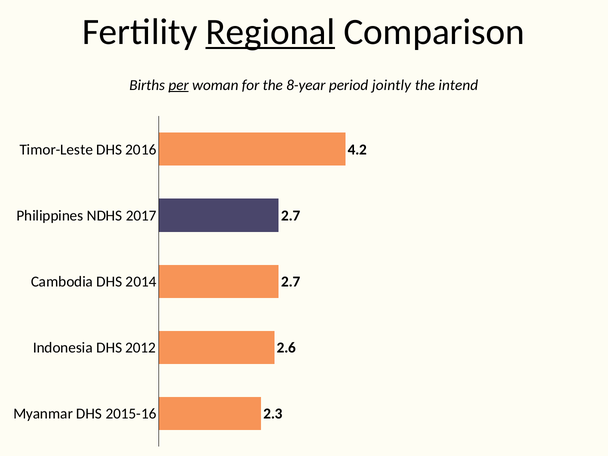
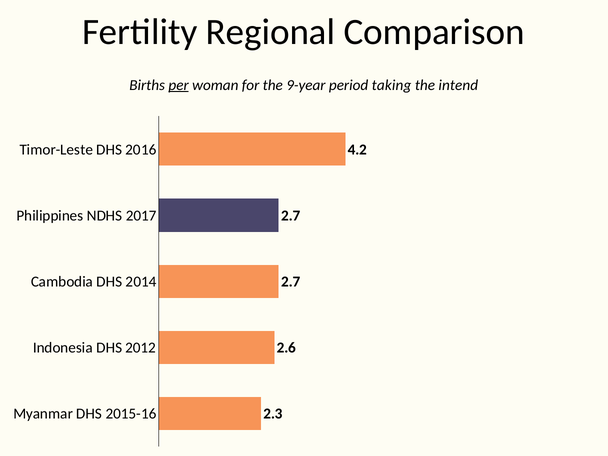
Regional underline: present -> none (270, 32)
8-year: 8-year -> 9-year (306, 85)
jointly: jointly -> taking (392, 85)
